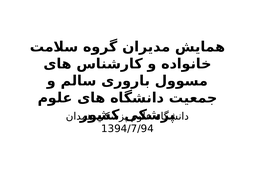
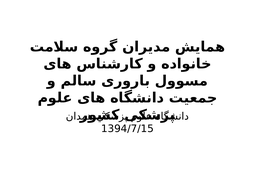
1394/7/94: 1394/7/94 -> 1394/7/15 (127, 129)
